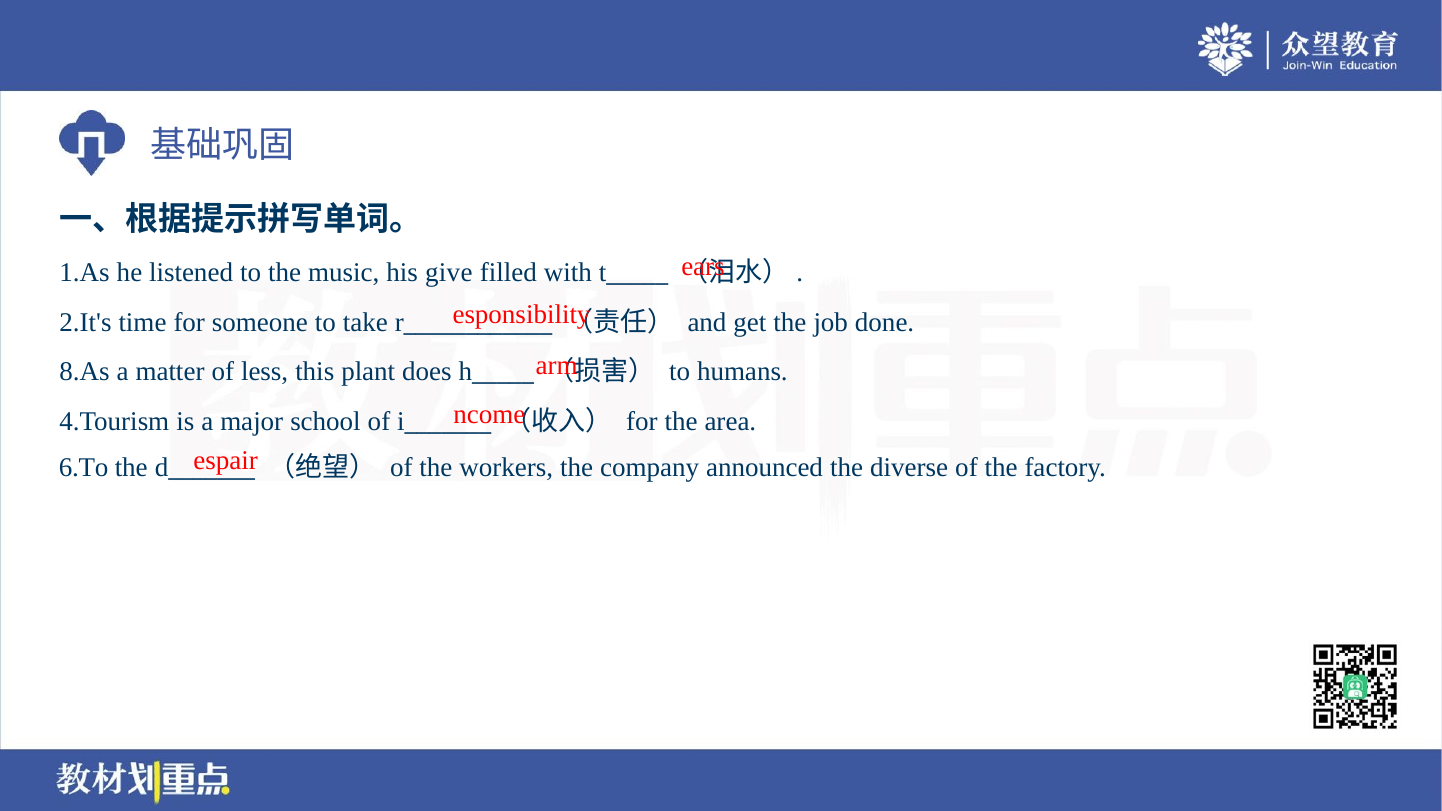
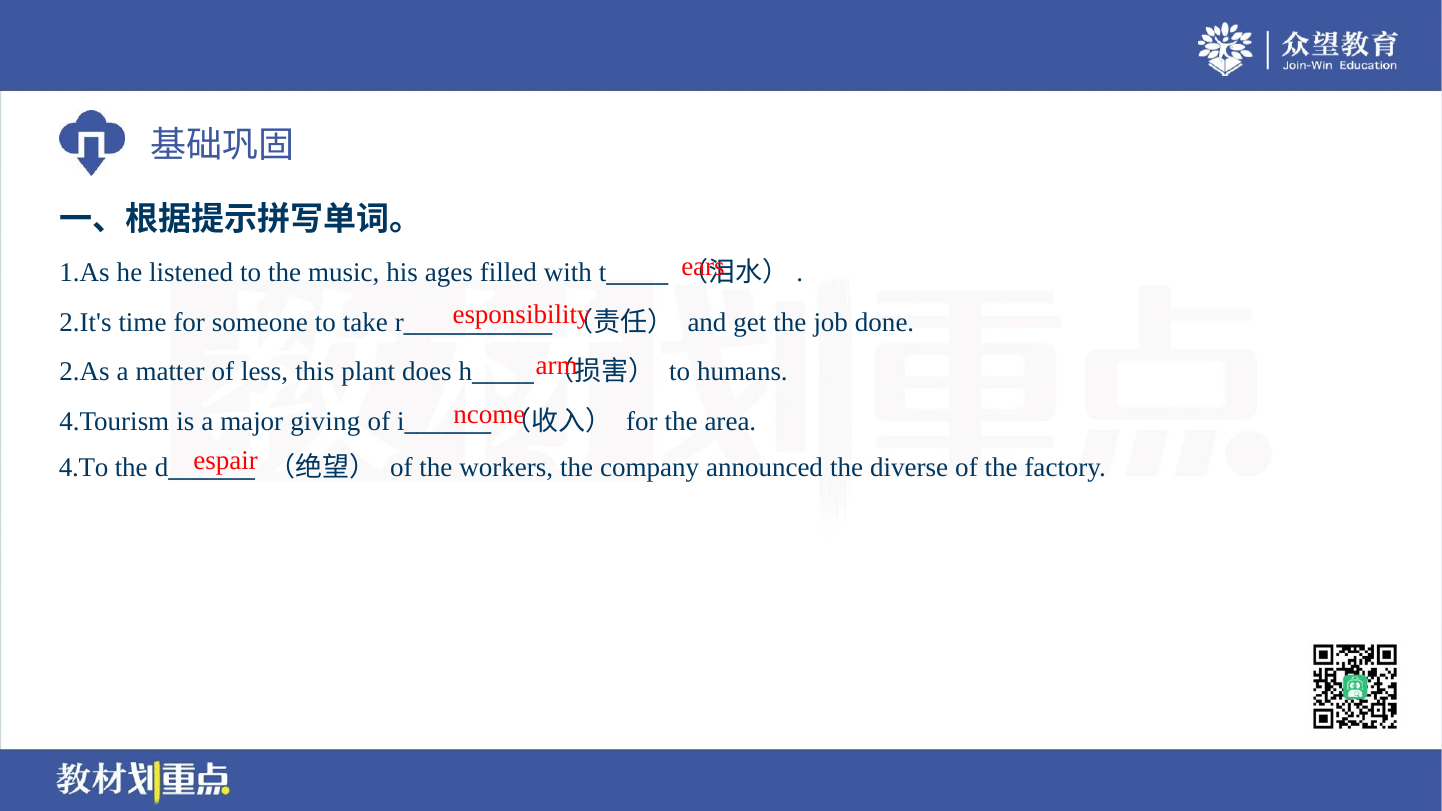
give: give -> ages (449, 273)
8.As: 8.As -> 2.As (85, 372)
school: school -> giving (325, 421)
6.To: 6.To -> 4.To (84, 468)
